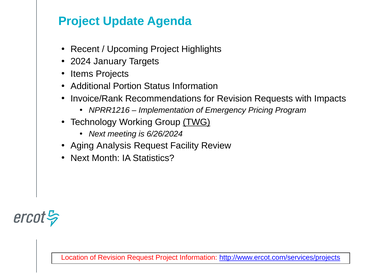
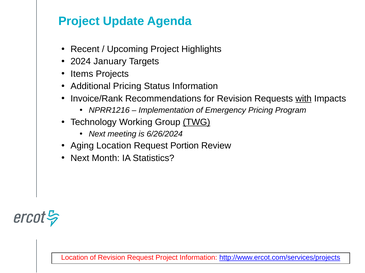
Additional Portion: Portion -> Pricing (127, 86)
with underline: none -> present (304, 99)
Aging Analysis: Analysis -> Location (114, 146)
Facility: Facility -> Portion (185, 146)
